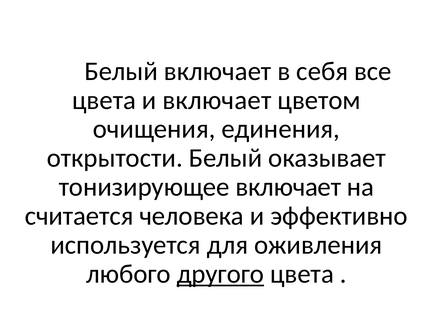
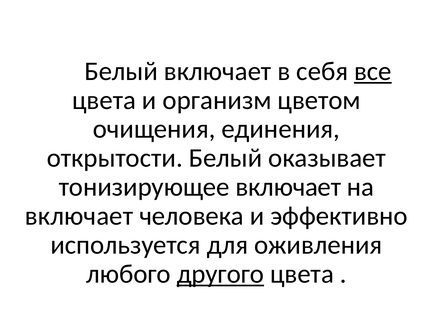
все underline: none -> present (373, 71)
и включает: включает -> организм (217, 100)
считается: считается -> включает (79, 216)
